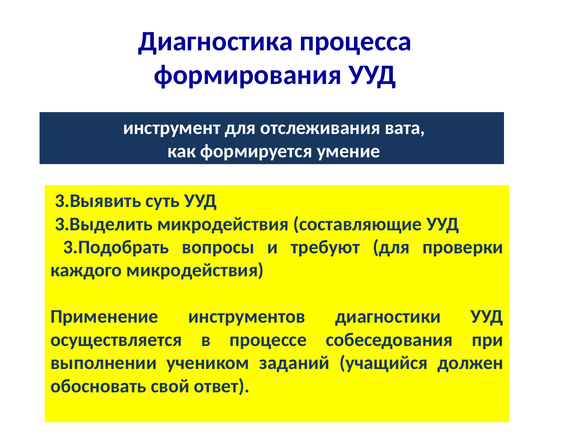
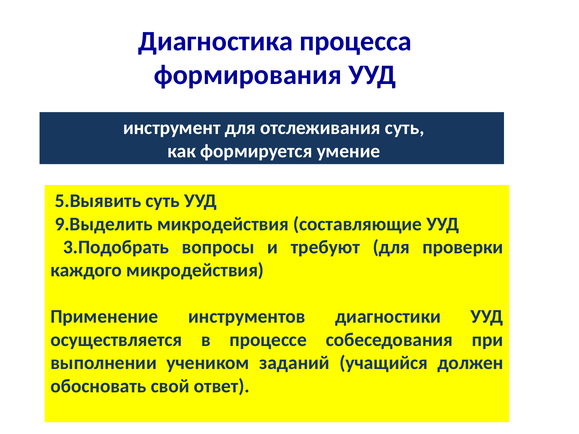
отслеживания вата: вата -> суть (405, 128)
3.Выявить: 3.Выявить -> 5.Выявить (98, 201)
3.Выделить: 3.Выделить -> 9.Выделить (104, 224)
